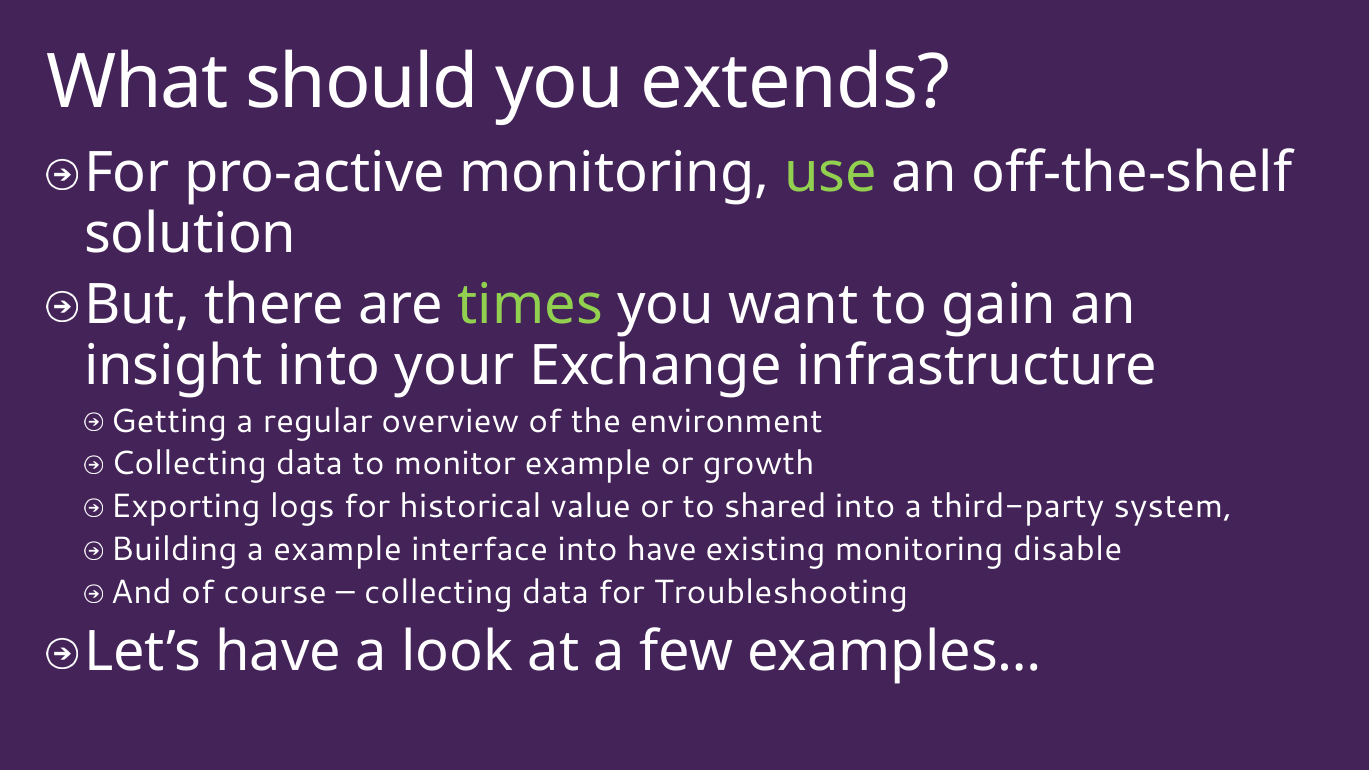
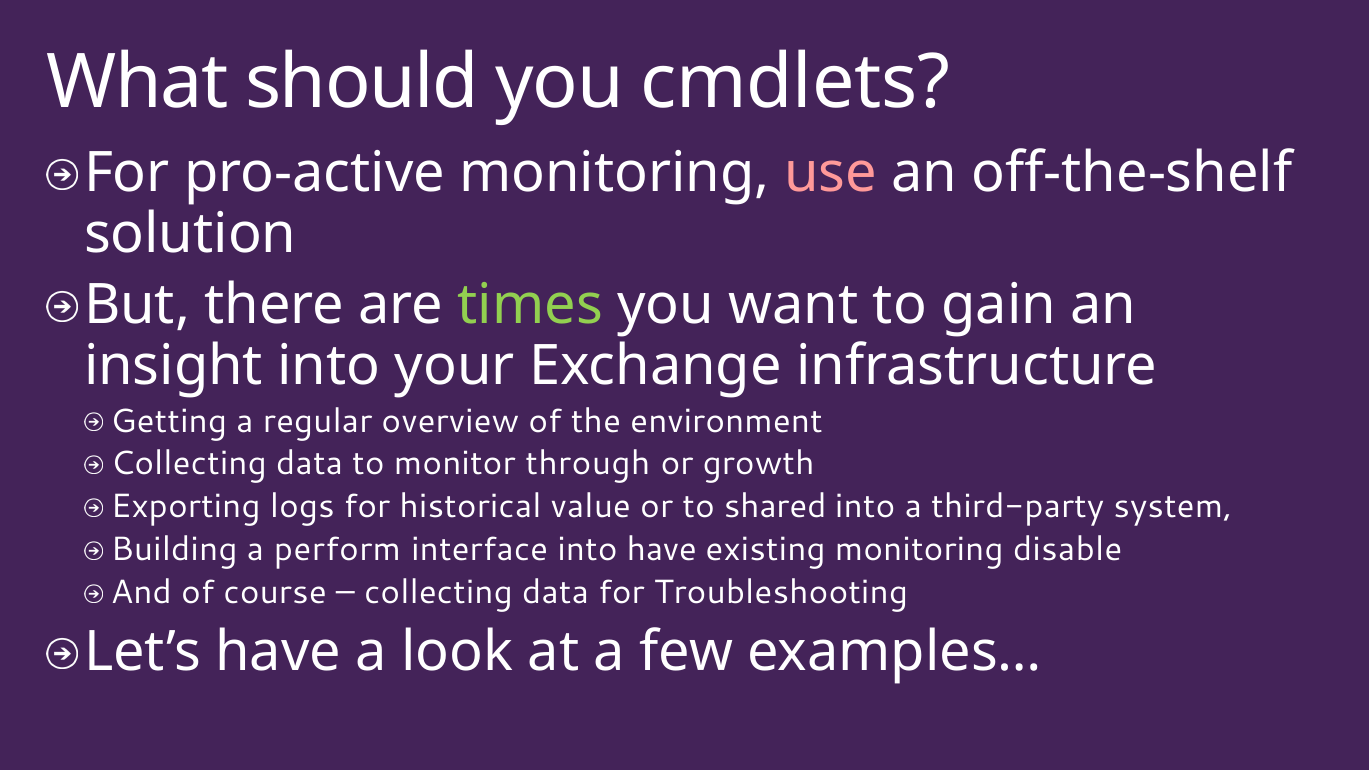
extends: extends -> cmdlets (795, 83)
use colour: light green -> pink (830, 173)
monitor example: example -> through (588, 464)
a example: example -> perform (338, 550)
